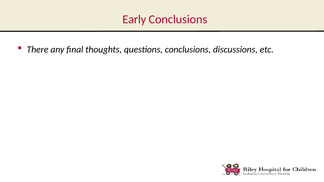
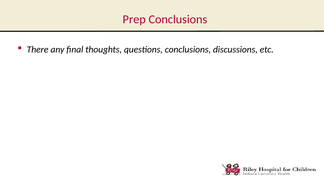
Early: Early -> Prep (134, 19)
